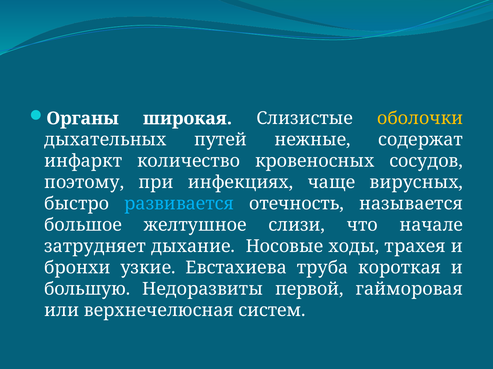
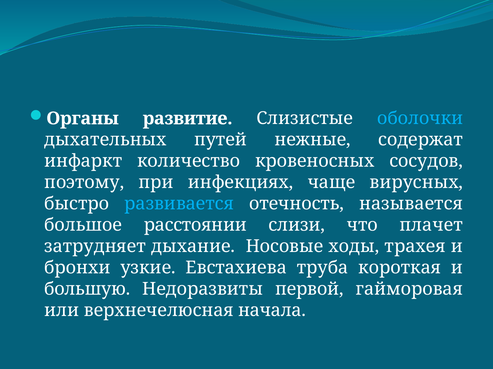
широкая: широкая -> развитие (188, 119)
оболочки colour: yellow -> light blue (420, 119)
желтушное: желтушное -> расстоянии (195, 225)
начале: начале -> плачет (431, 225)
систем: систем -> начала (272, 311)
